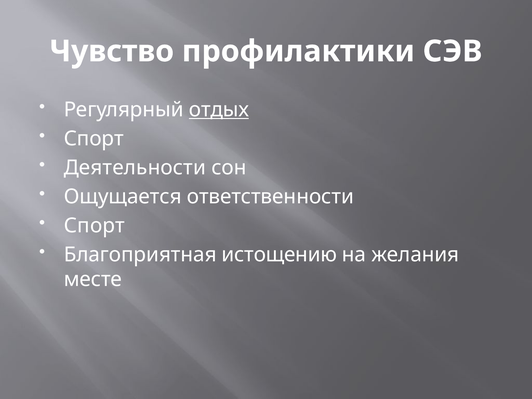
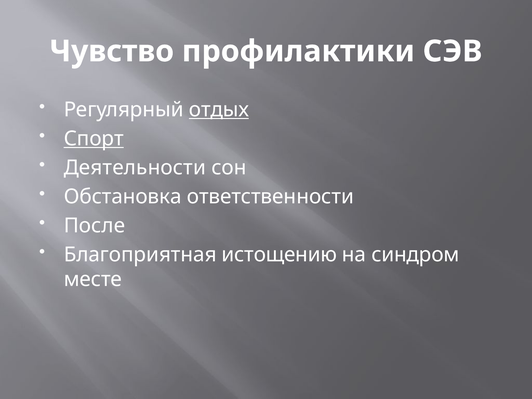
Спорт underline: none -> present (94, 139)
Ощущается: Ощущается -> Обстановка (123, 197)
Спорт: Спорт -> После (94, 226)
желания: желания -> синдром (415, 255)
